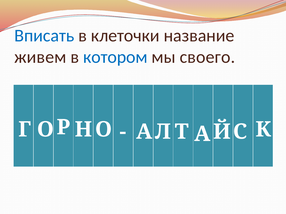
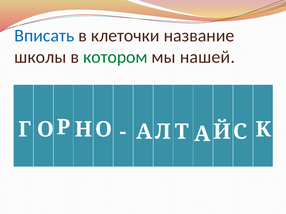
живем: живем -> школы (40, 57)
котором colour: blue -> green (115, 57)
своего: своего -> нашей (207, 57)
